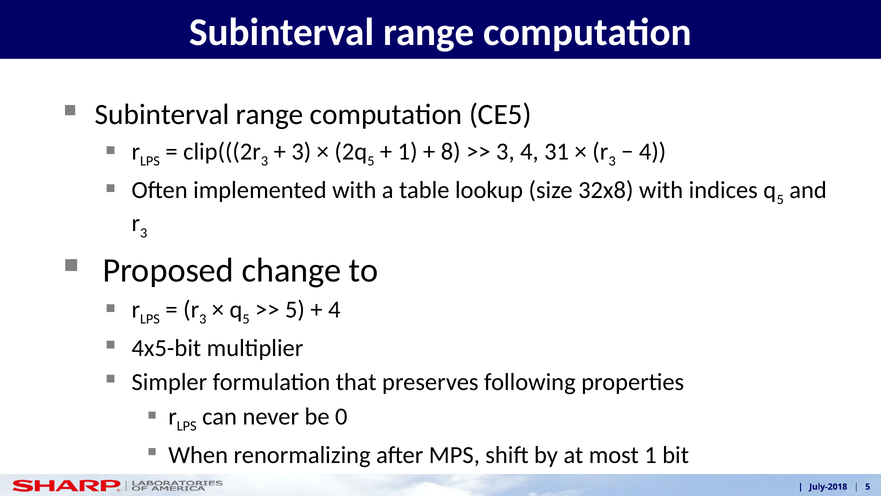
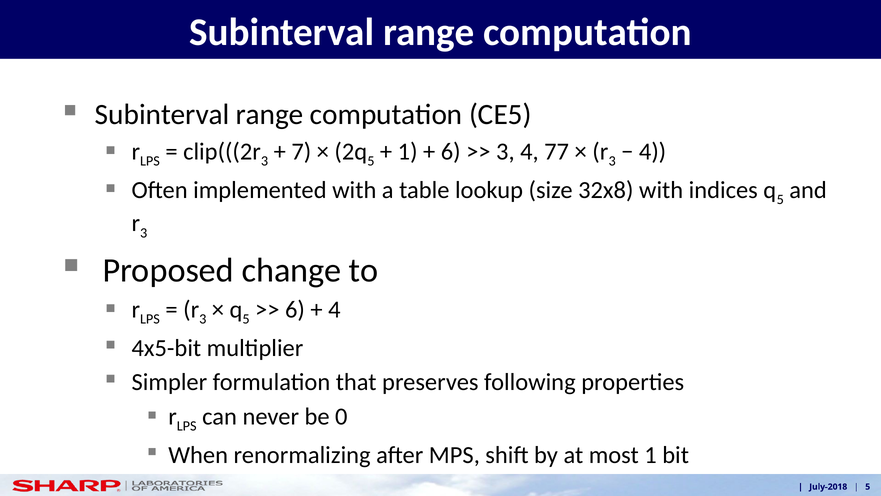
3: 3 -> 7 (301, 152)
8: 8 -> 6 (451, 152)
31: 31 -> 77 (557, 152)
5: 5 -> 6 (295, 309)
